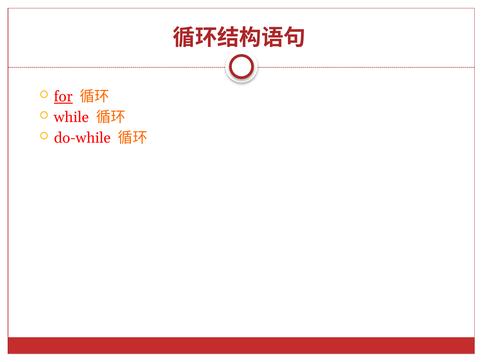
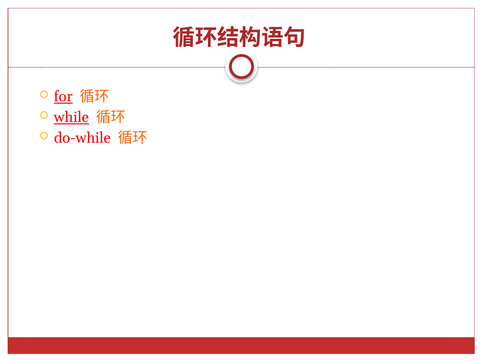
while underline: none -> present (71, 117)
